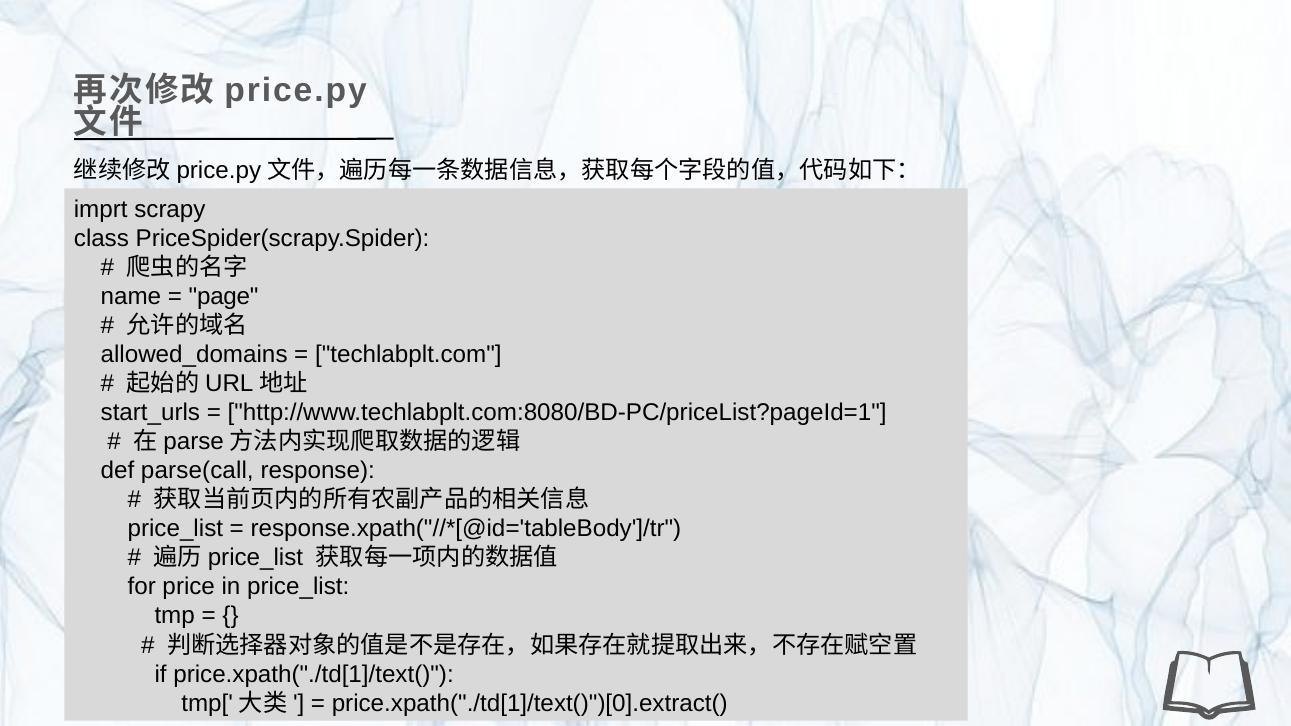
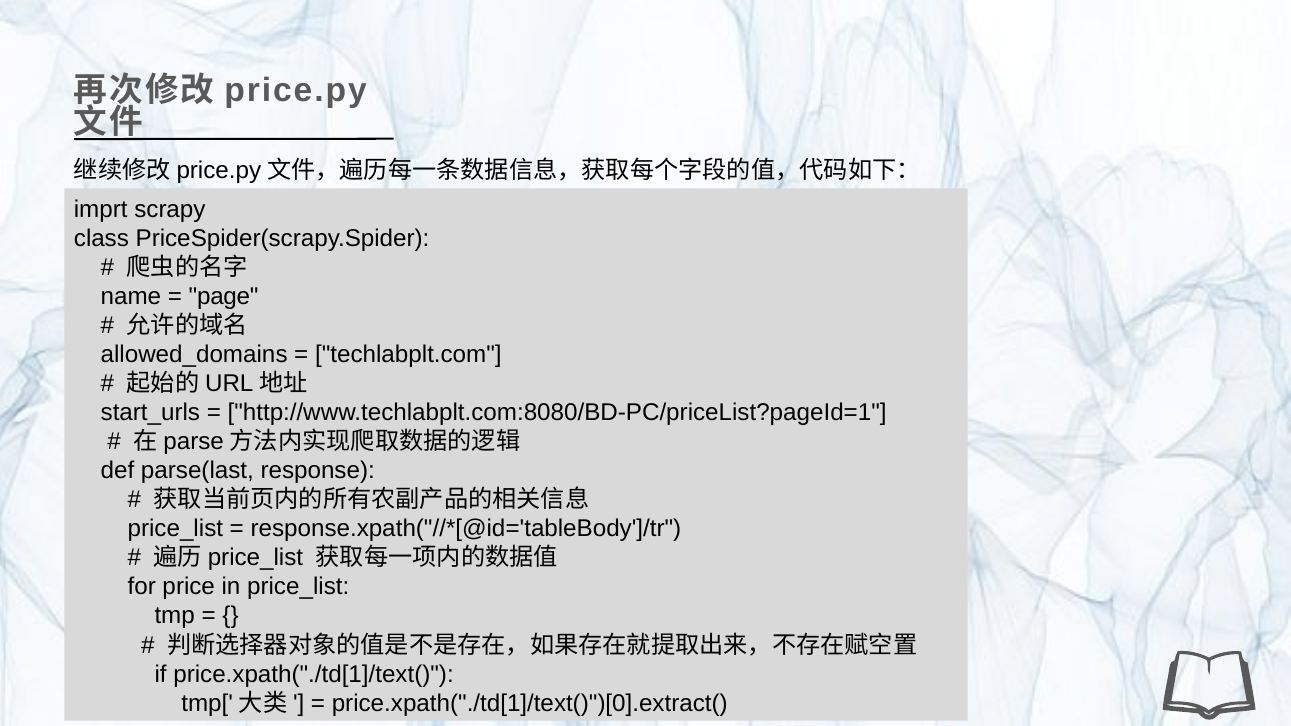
parse(call: parse(call -> parse(last (197, 471)
